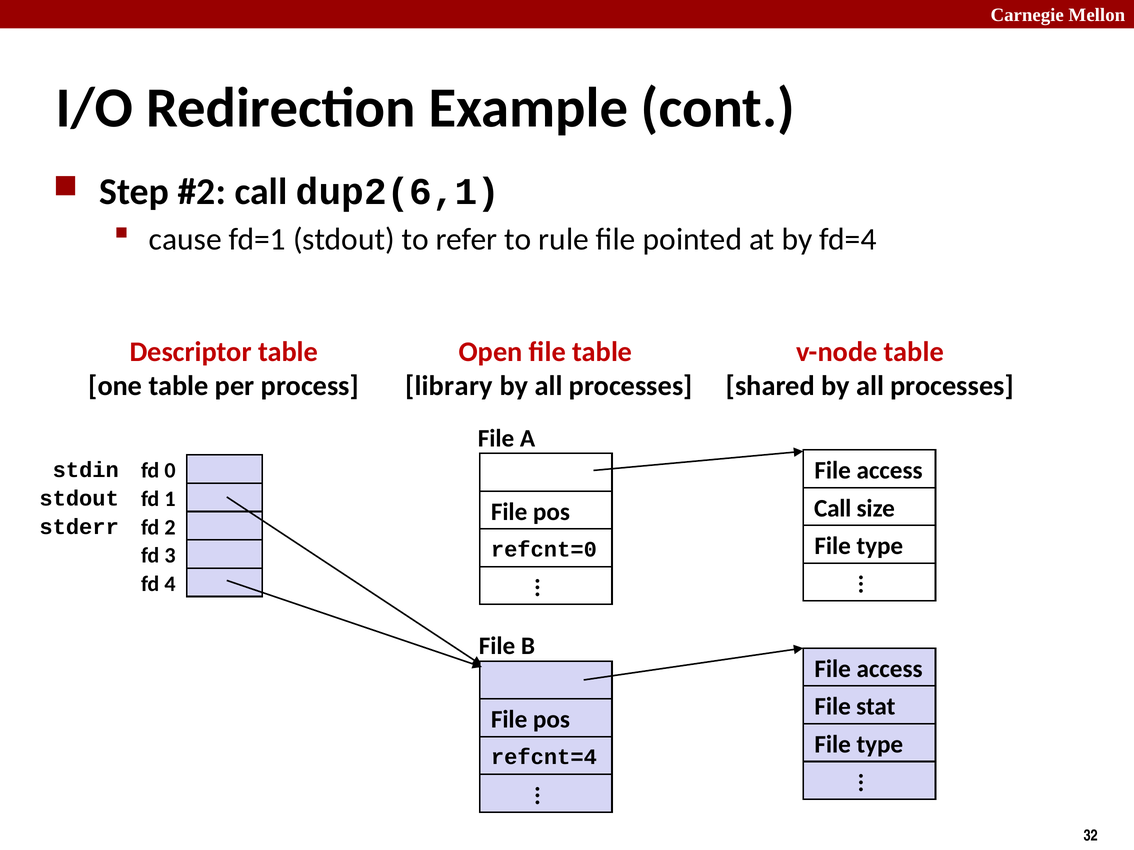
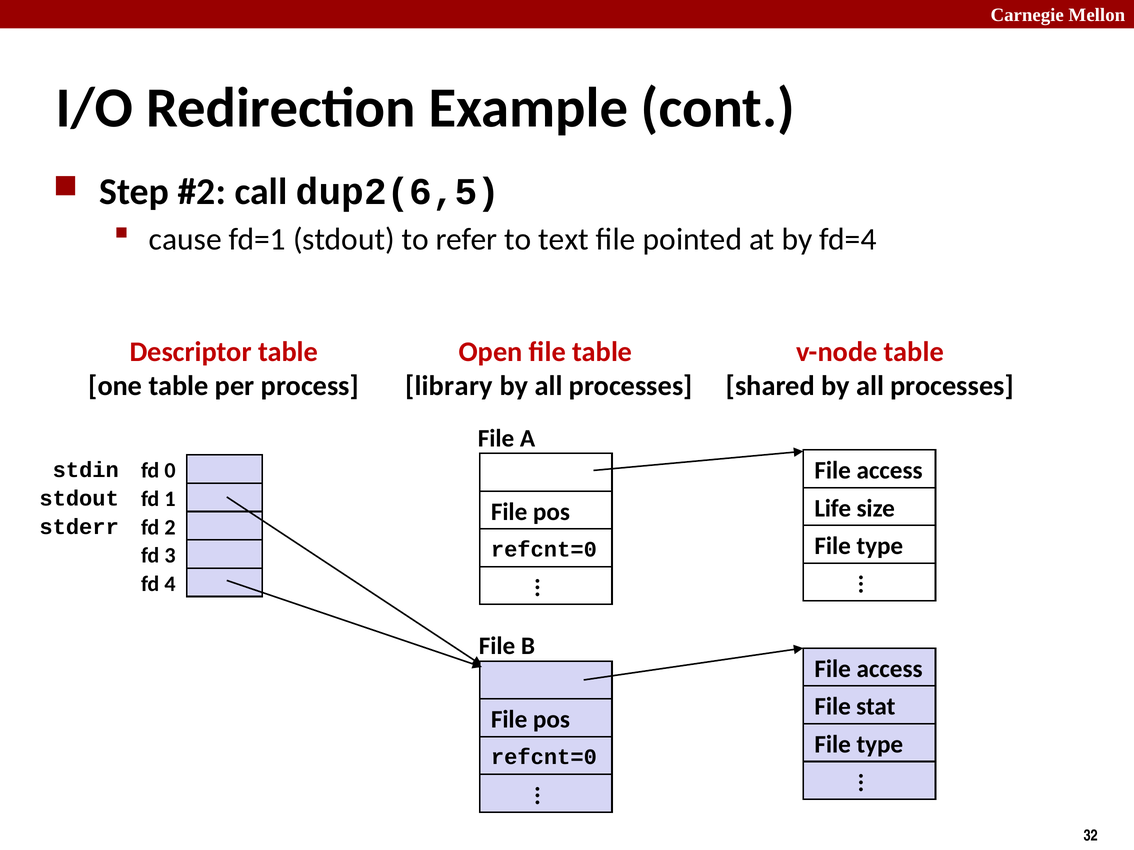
dup2(6,1: dup2(6,1 -> dup2(6,5 (398, 192)
rule: rule -> text (564, 239)
Call: Call -> Life (833, 509)
refcnt=4: refcnt=4 -> refcnt=0 (544, 758)
